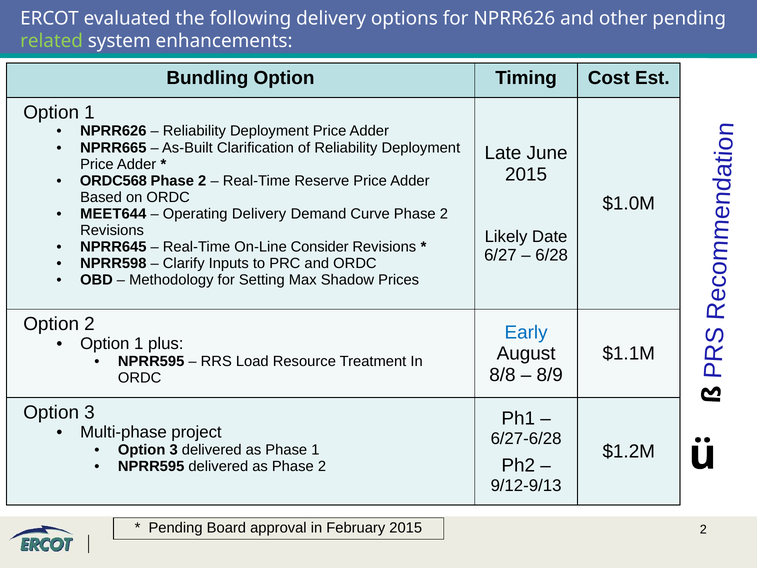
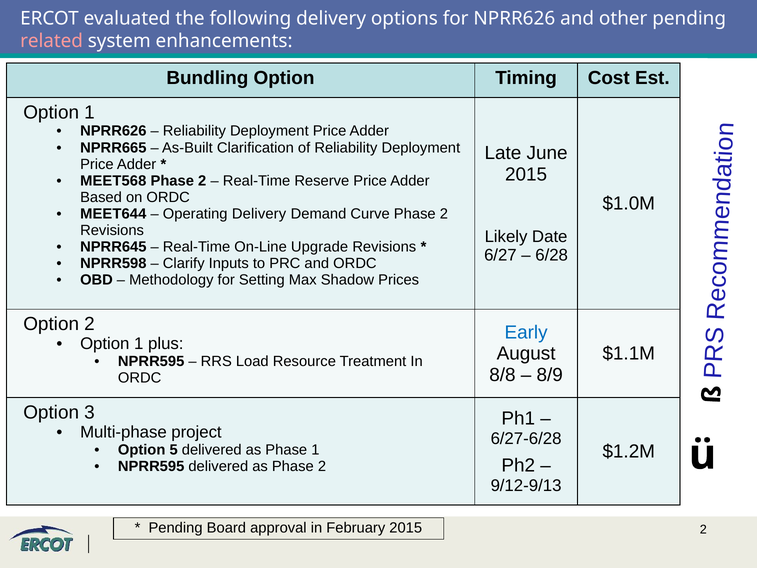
related colour: light green -> pink (52, 41)
ORDC568: ORDC568 -> MEET568 (113, 181)
Consider: Consider -> Upgrade (320, 247)
3: 3 -> 5 (174, 450)
